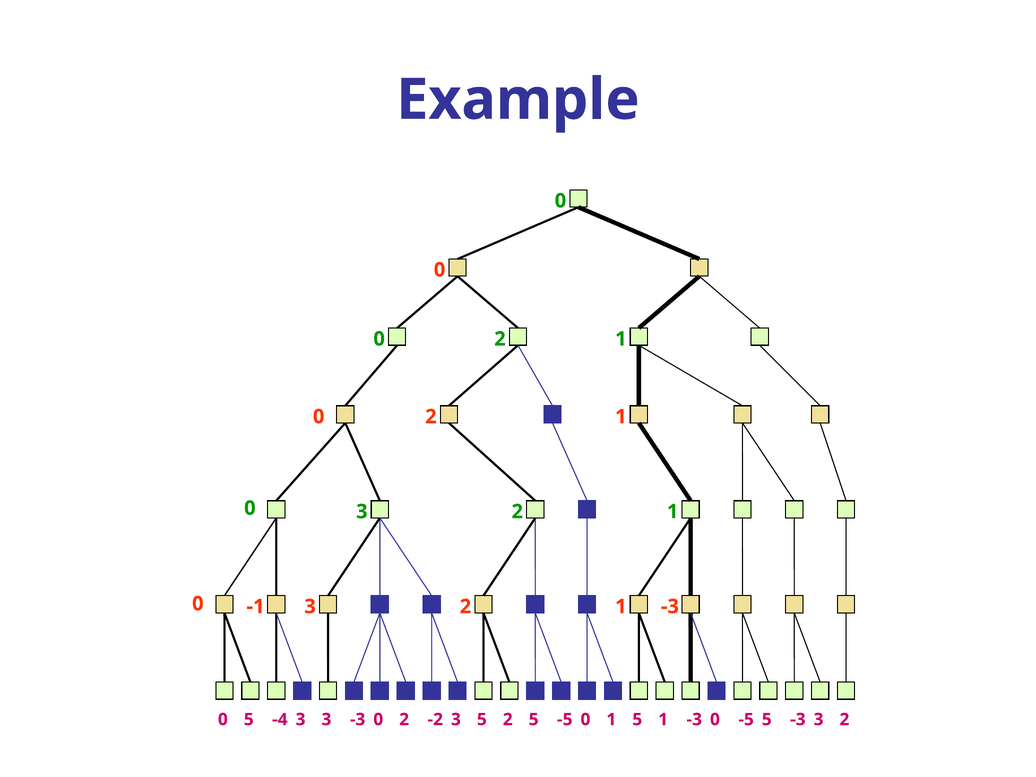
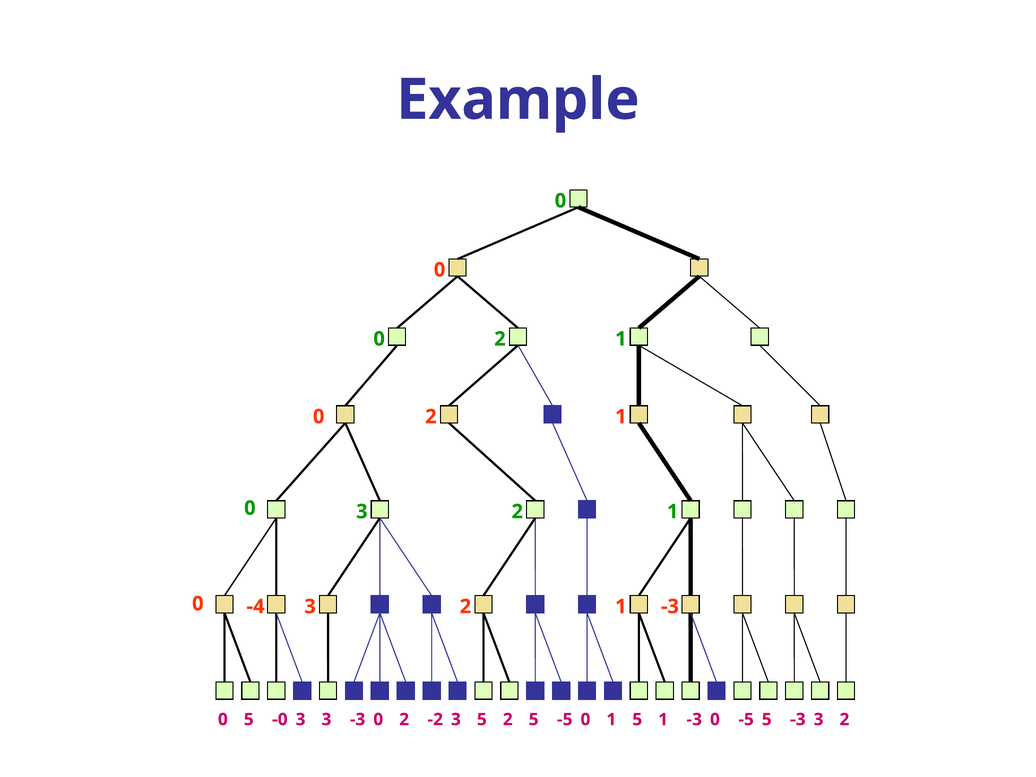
-1: -1 -> -4 (256, 607)
-4: -4 -> -0 (280, 720)
